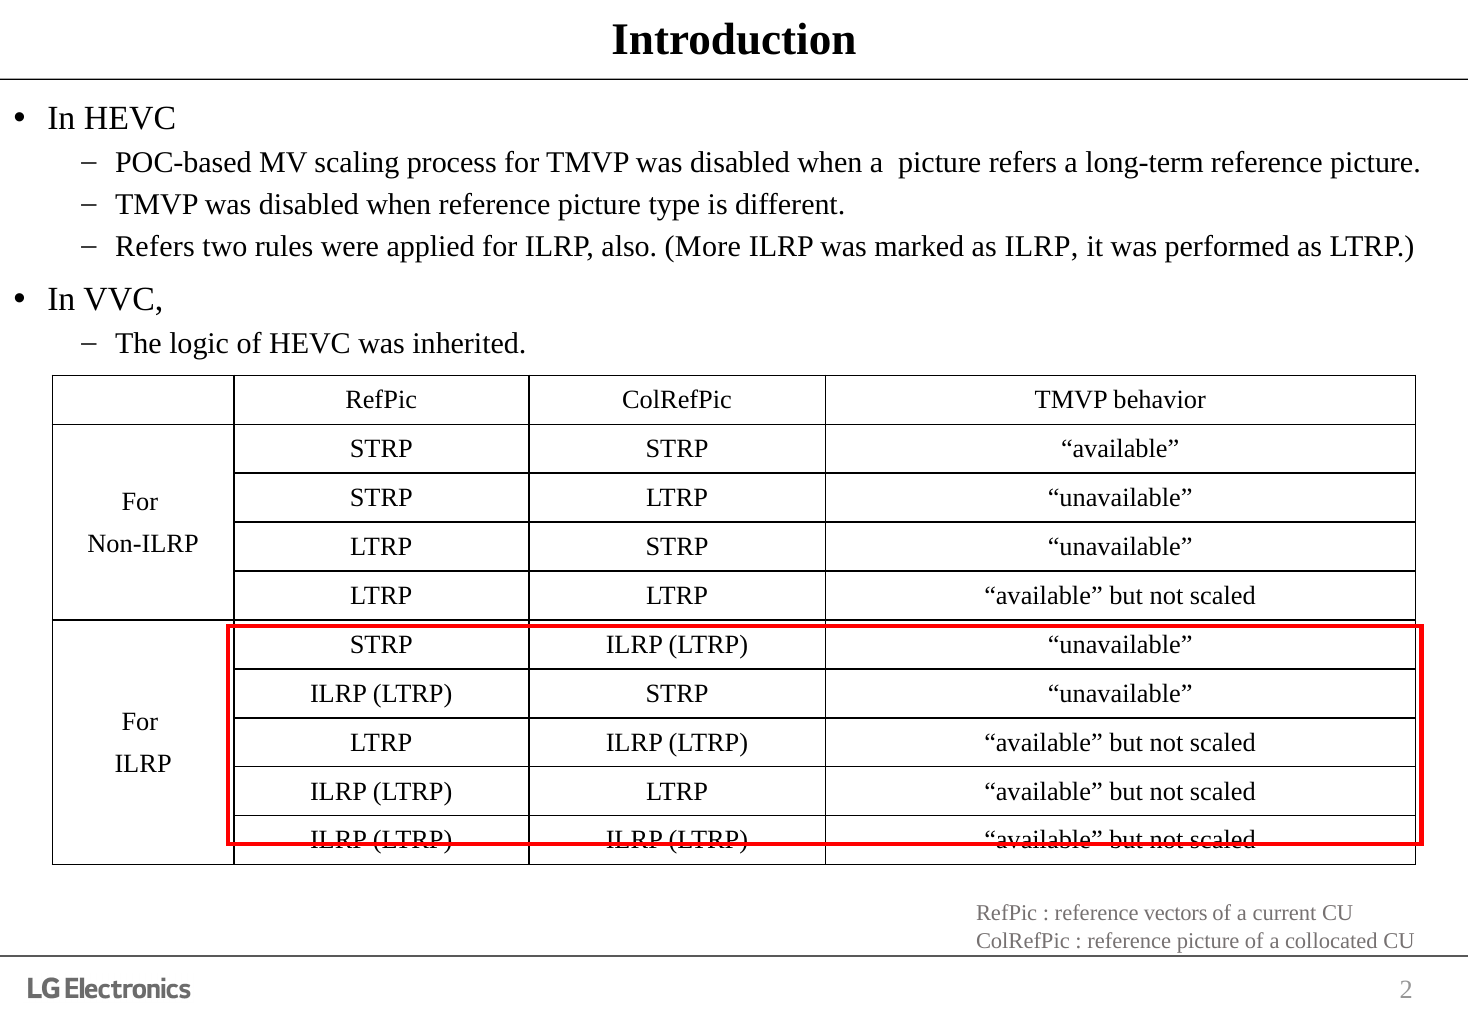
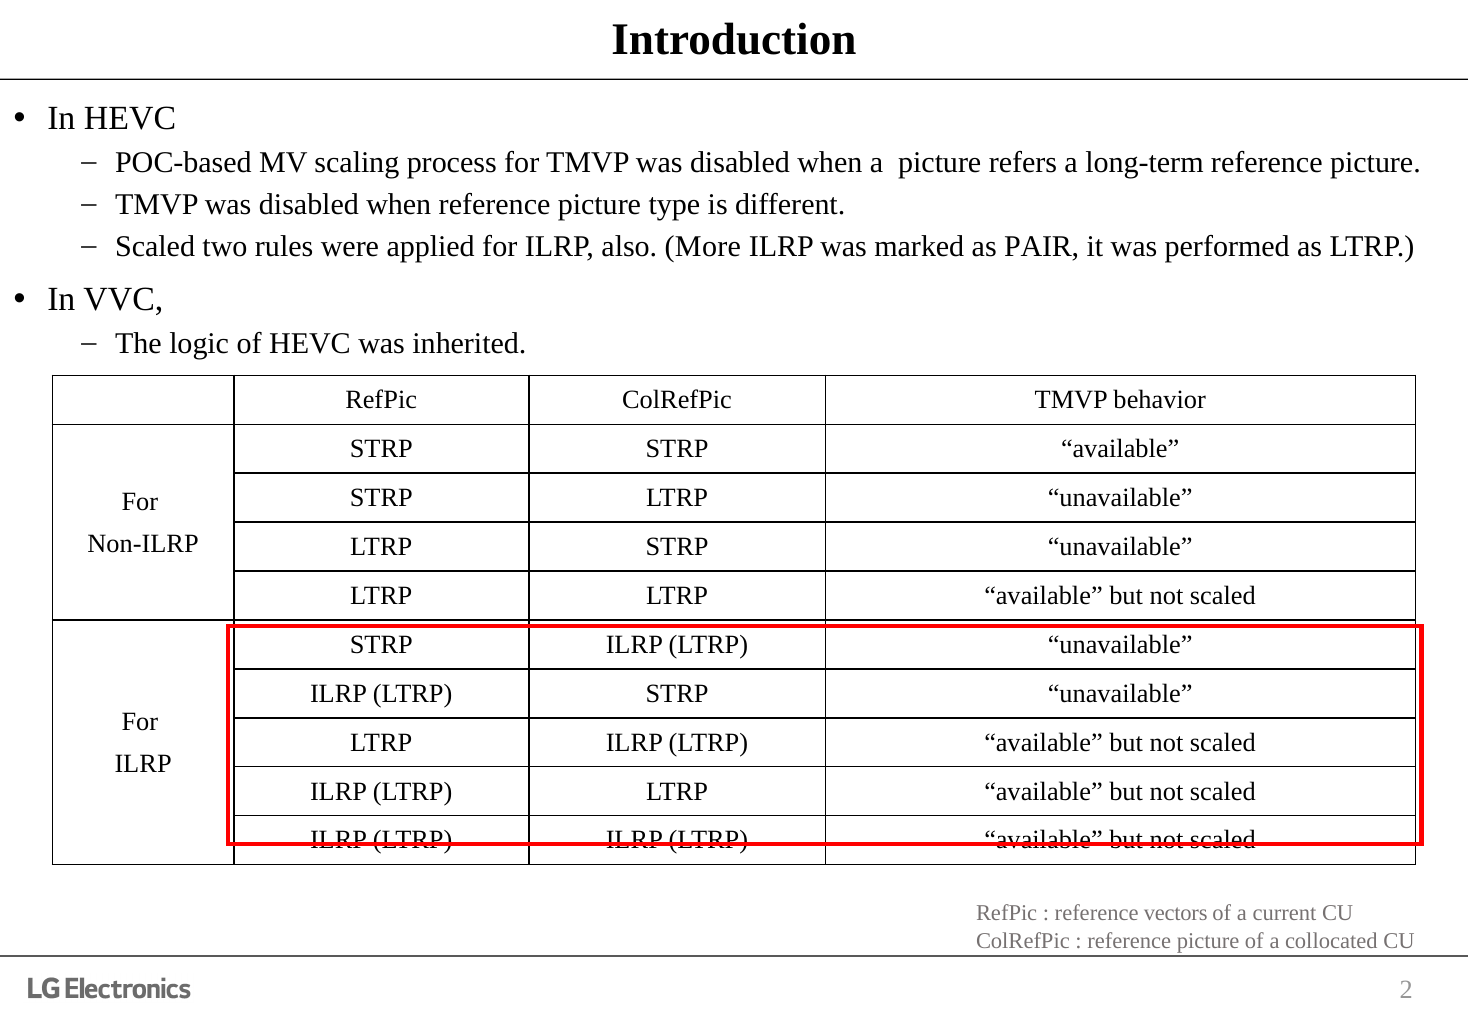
Refers: Refers -> Scaled (155, 246)
as ILRP: ILRP -> PAIR (1042, 246)
